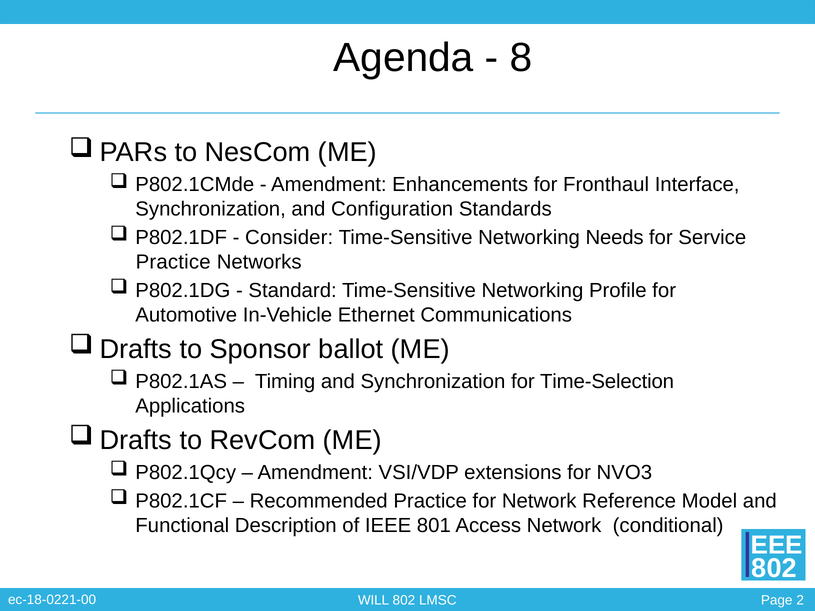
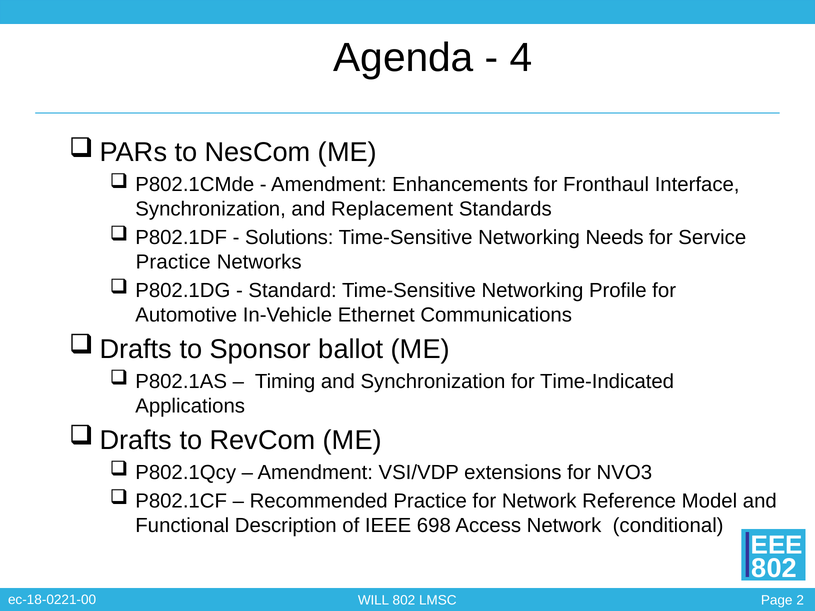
8: 8 -> 4 (521, 58)
Configuration: Configuration -> Replacement (392, 209)
Consider: Consider -> Solutions (289, 238)
Time-Selection: Time-Selection -> Time-Indicated (607, 382)
801: 801 -> 698 (434, 526)
